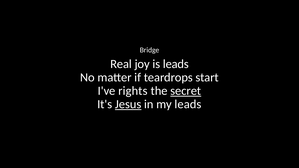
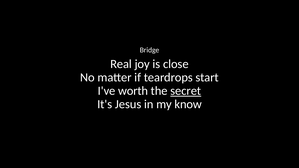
is leads: leads -> close (176, 64)
rights: rights -> worth (133, 91)
Jesus underline: present -> none (128, 104)
my leads: leads -> know (188, 104)
